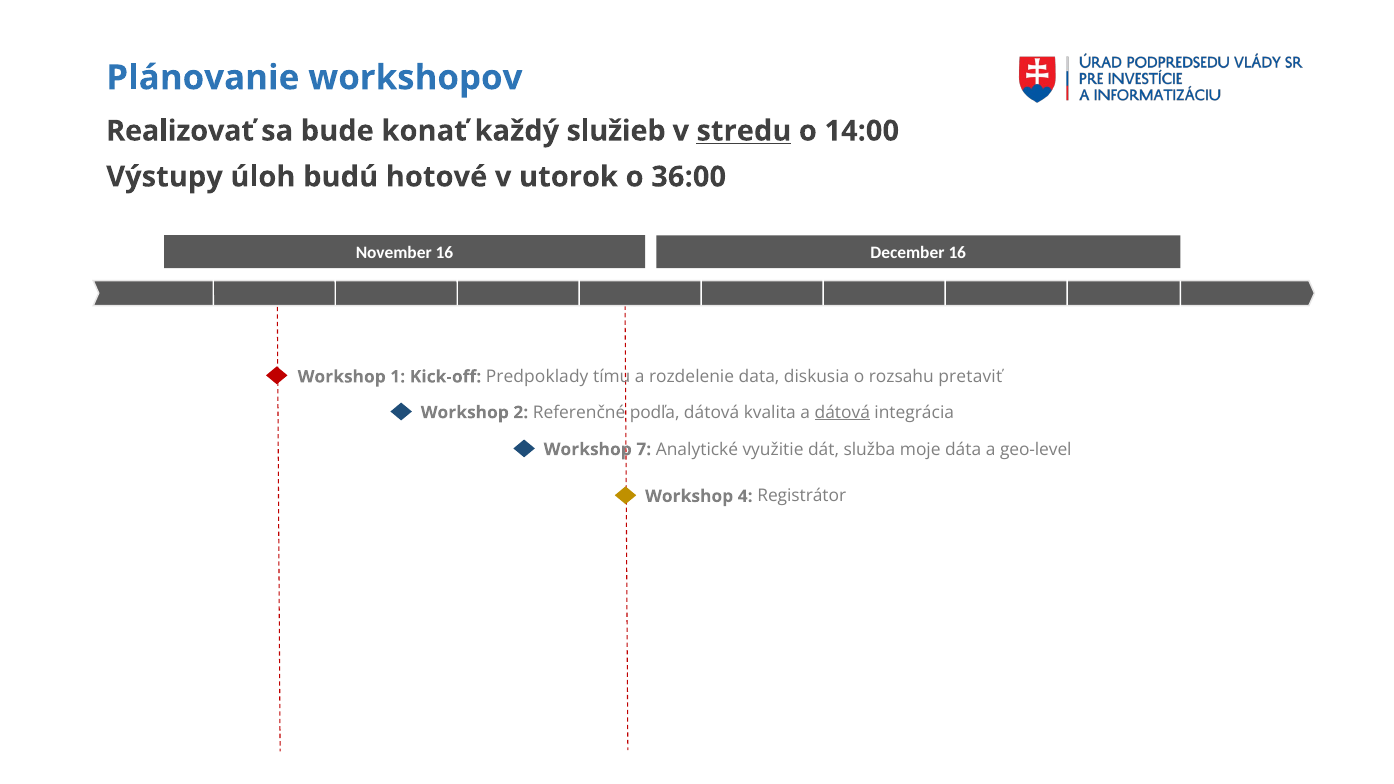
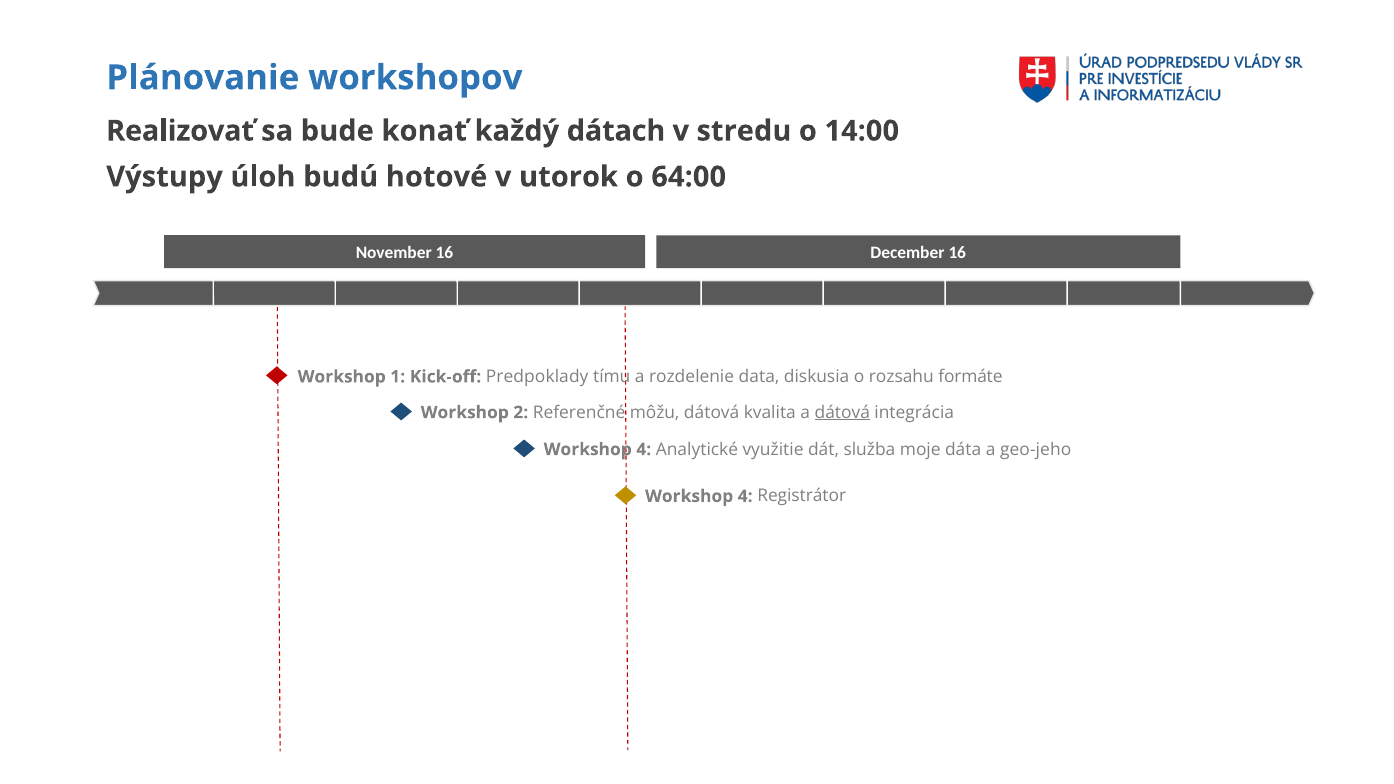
služieb: služieb -> dátach (616, 131)
stredu underline: present -> none (744, 131)
36:00: 36:00 -> 64:00 (689, 177)
pretaviť: pretaviť -> formáte (970, 377)
podľa: podľa -> môžu (655, 413)
7: 7 -> 4 (644, 449)
geo-level: geo-level -> geo-jeho (1036, 449)
